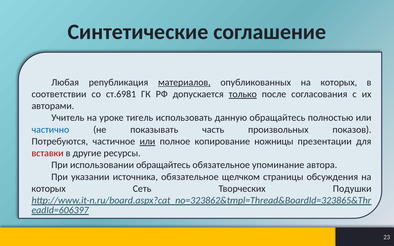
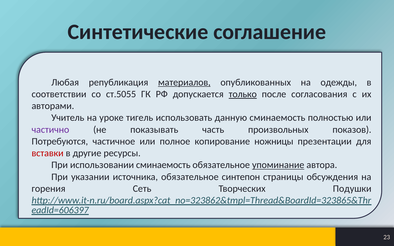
опубликованных на которых: которых -> одежды (339, 82)
ст.6981: ст.6981 -> ст.5055 (121, 94)
данную обращайтесь: обращайтесь -> сминаемость (277, 118)
частично colour: blue -> purple (50, 130)
или underline: present -> none (147, 142)
использовании обращайтесь: обращайтесь -> сминаемость (163, 165)
упоминание underline: none -> present (278, 165)
щелчком: щелчком -> синтепон (241, 177)
которых: которых -> горения (49, 189)
